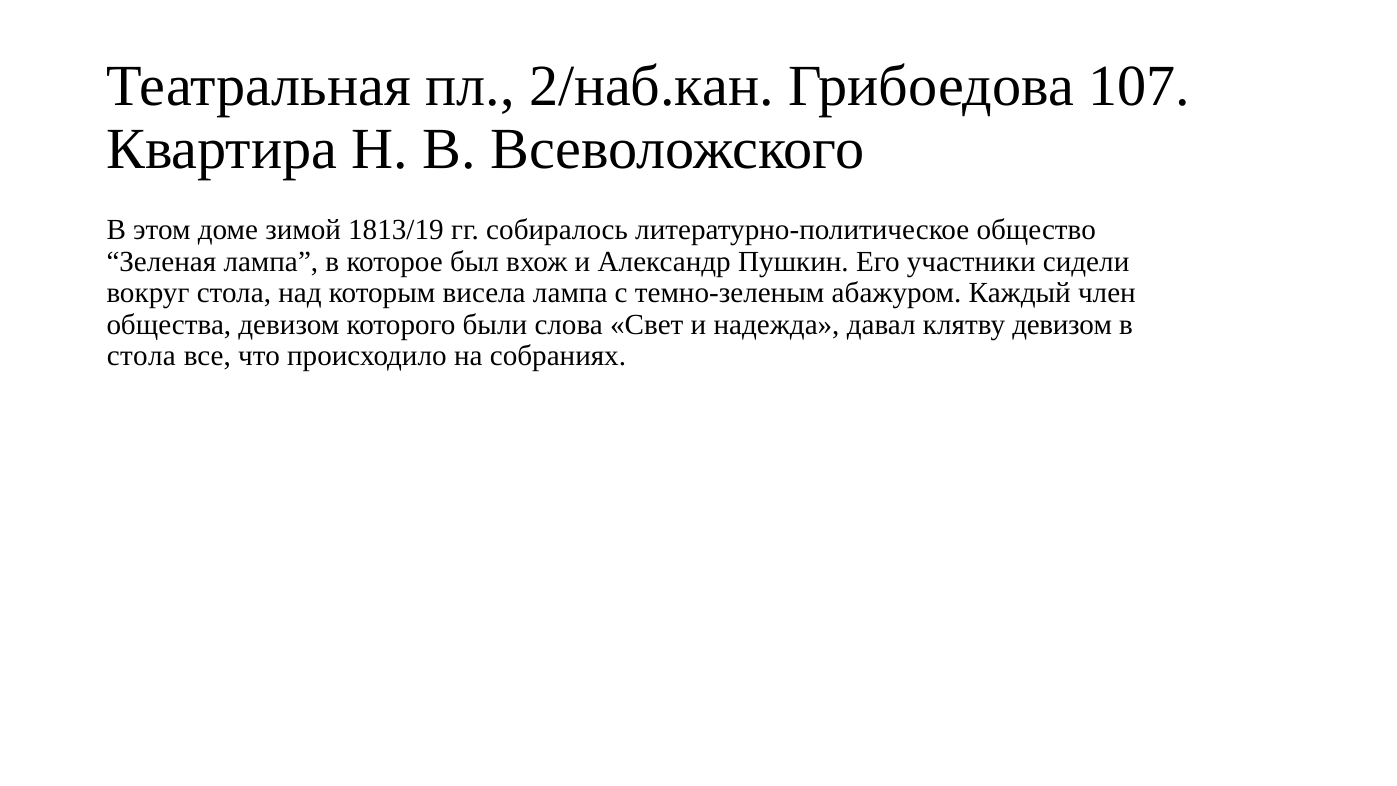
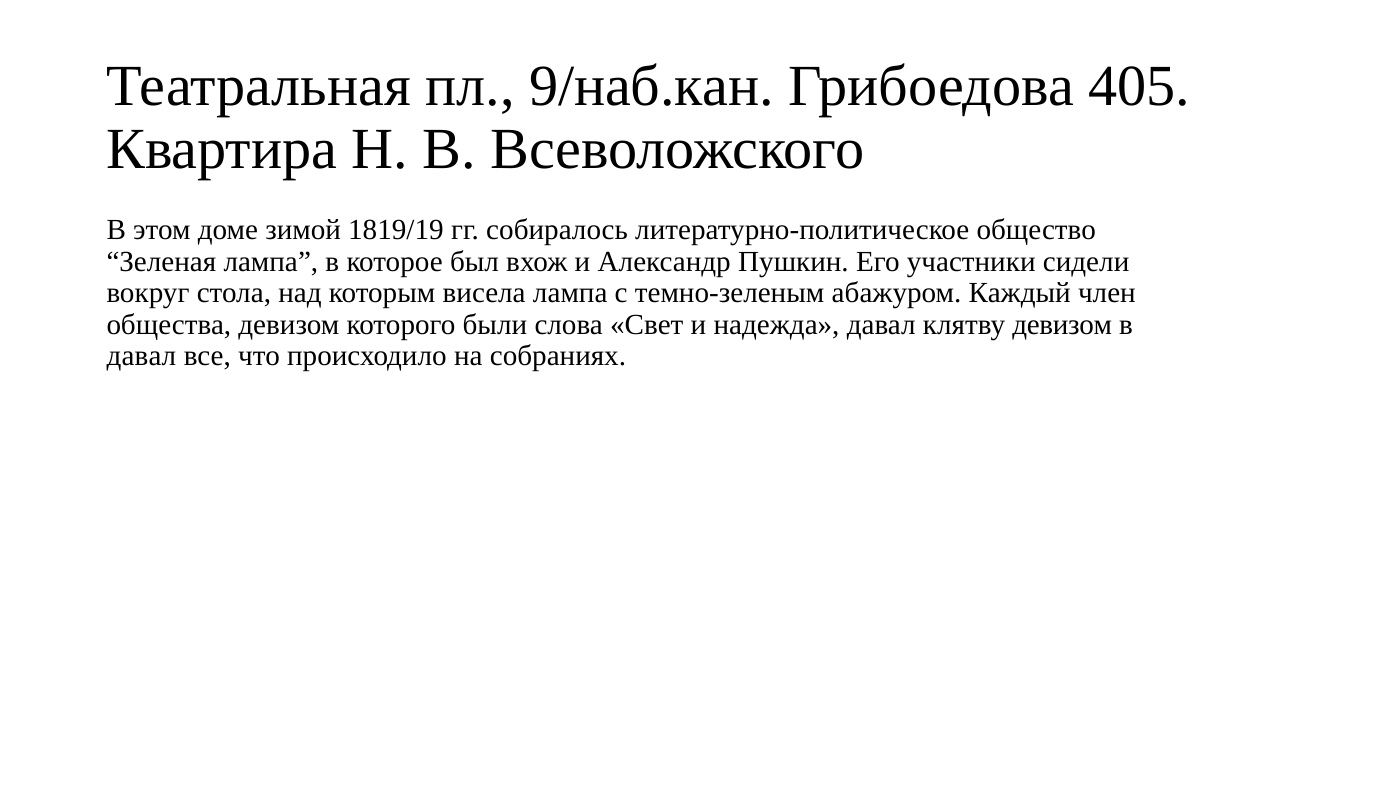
2/наб.кан: 2/наб.кан -> 9/наб.кан (652, 86)
107: 107 -> 405 (1139, 86)
1813/19: 1813/19 -> 1819/19 (396, 230)
стола: стола -> давал (141, 356)
